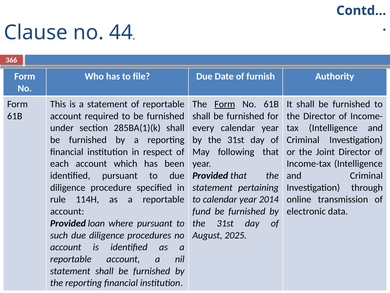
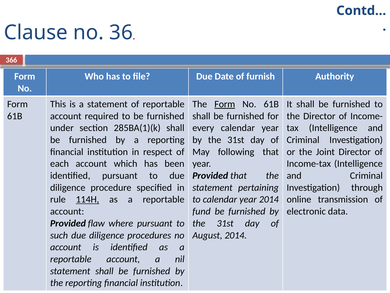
44: 44 -> 36 (121, 33)
114H underline: none -> present (88, 199)
loan: loan -> flaw (96, 223)
August 2025: 2025 -> 2014 (236, 235)
